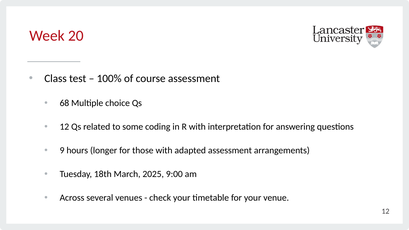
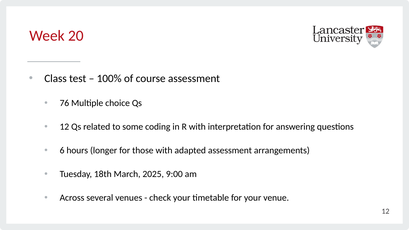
68: 68 -> 76 (64, 103)
9: 9 -> 6 (62, 150)
